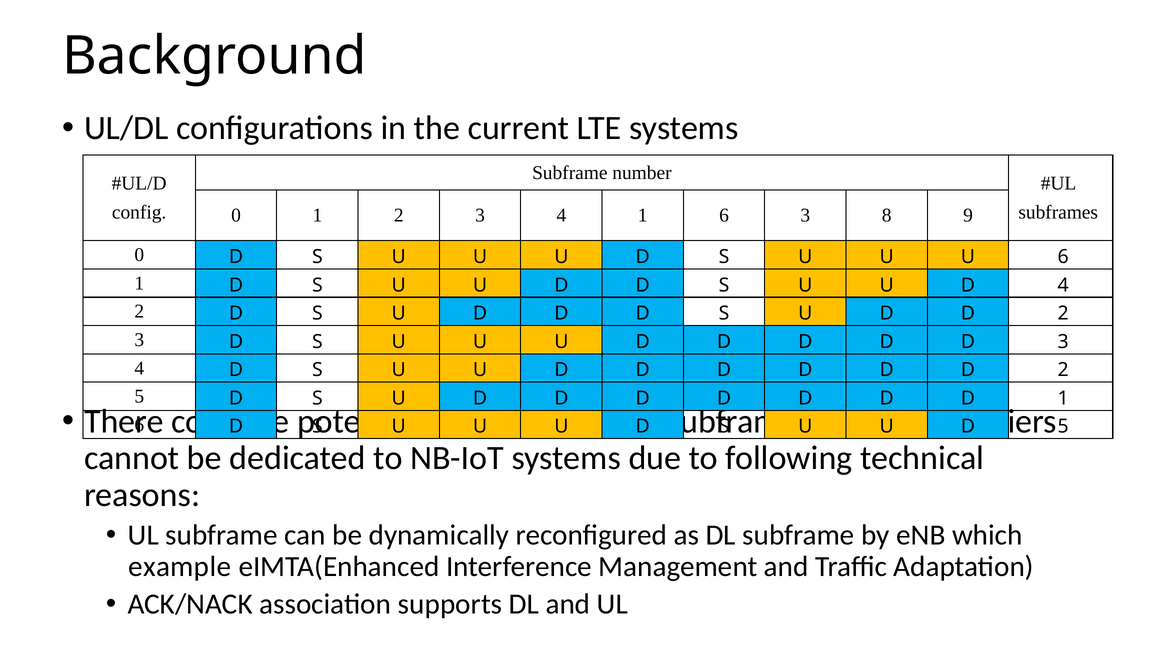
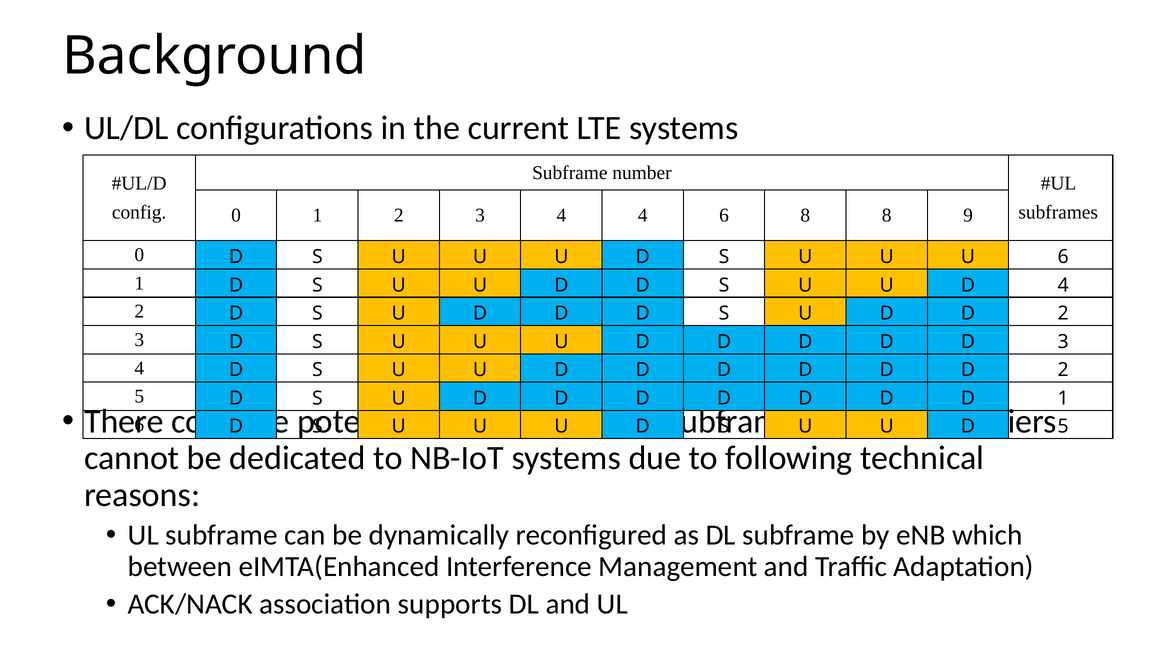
4 1: 1 -> 4 (643, 216)
6 3: 3 -> 8 (805, 216)
example: example -> between (180, 567)
